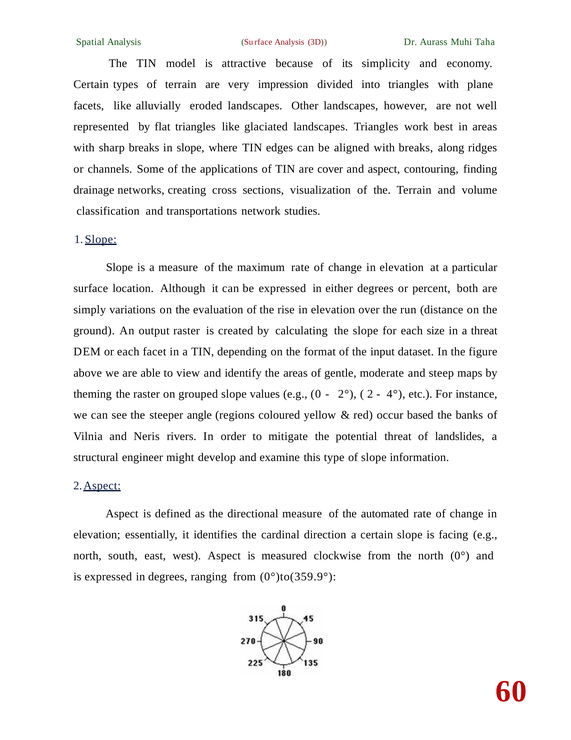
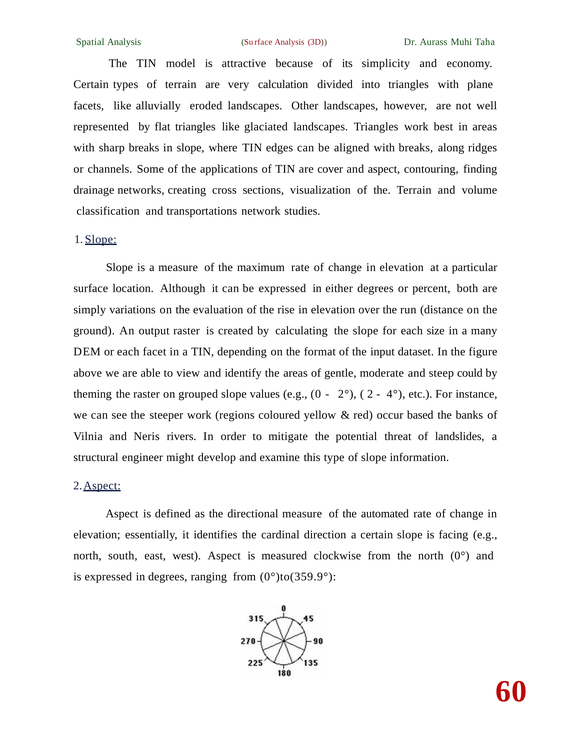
impression: impression -> calculation (283, 84)
a threat: threat -> many (484, 331)
maps: maps -> could (470, 373)
steeper angle: angle -> work (199, 415)
